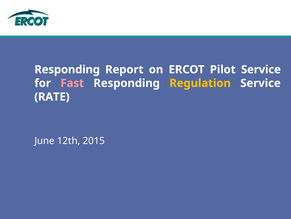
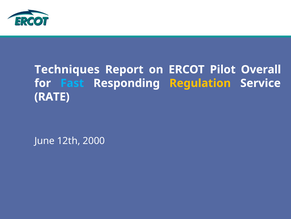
Responding: Responding -> Techniques (67, 69)
Pilot Service: Service -> Overall (261, 69)
Fast colour: pink -> light blue (72, 83)
2015: 2015 -> 2000 (94, 140)
